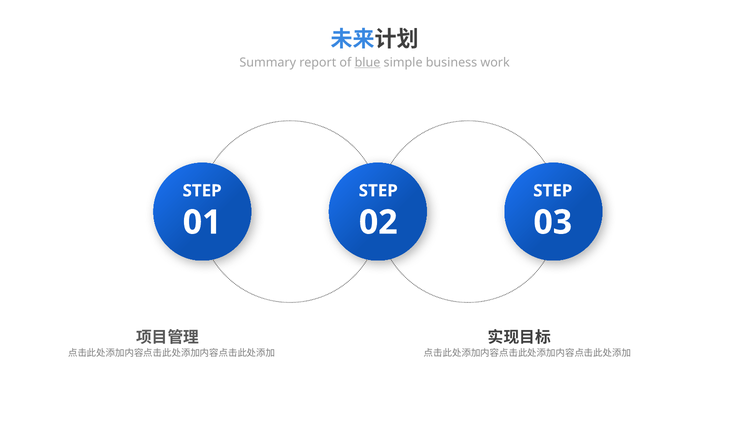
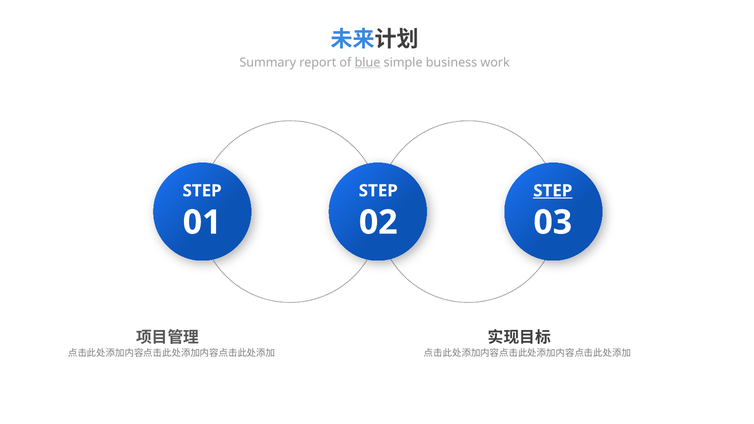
STEP underline: none -> present (553, 191)
